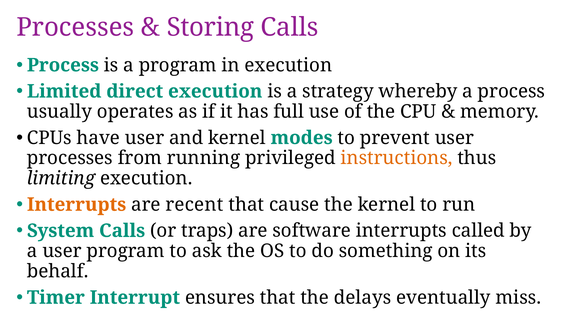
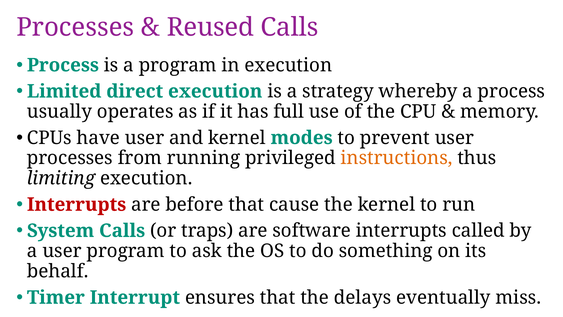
Storing: Storing -> Reused (210, 27)
Interrupts colour: orange -> red (77, 204)
recent: recent -> before (195, 204)
